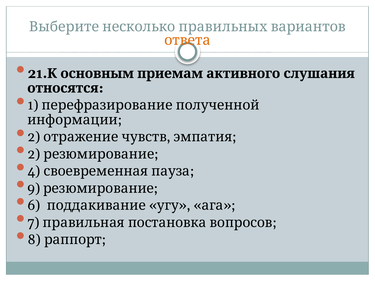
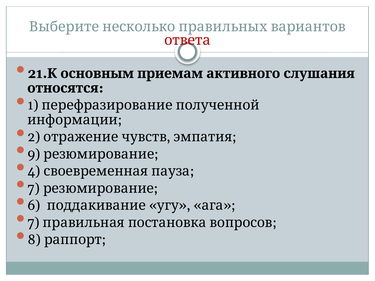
ответа colour: orange -> red (188, 40)
2: 2 -> 9 (34, 154)
9: 9 -> 7 (34, 188)
